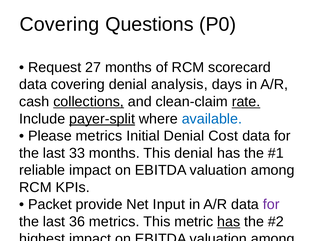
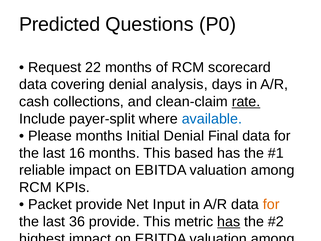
Covering: Covering -> Predicted (60, 24)
27: 27 -> 22 (93, 67)
collections underline: present -> none (89, 102)
payer-split underline: present -> none (102, 119)
Please metrics: metrics -> months (99, 136)
Denial Cost: Cost -> Final (223, 136)
33: 33 -> 16 (77, 153)
This denial: denial -> based (194, 153)
for colour: purple -> orange (271, 204)
36 metrics: metrics -> provide (114, 221)
